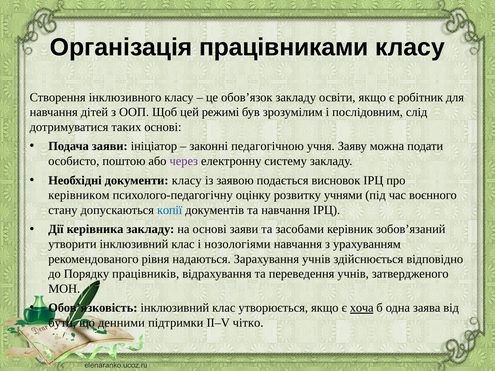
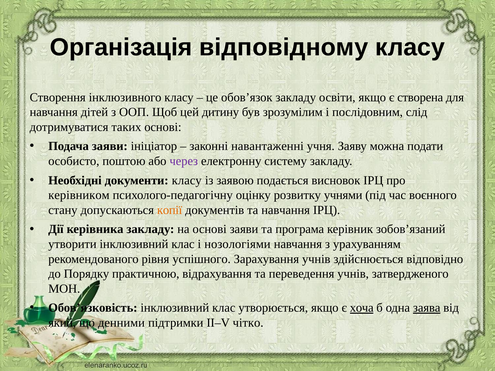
працівниками: працівниками -> відповідному (284, 48)
робітник: робітник -> створена (420, 97)
режимі: режимі -> дитину (221, 112)
педагогічною: педагогічною -> навантаженні (267, 146)
копії colour: blue -> orange (170, 210)
засобами: засобами -> програма (300, 229)
надаються: надаються -> успішного (202, 259)
працівників: працівників -> практичною (146, 274)
заява underline: none -> present (427, 308)
бути: бути -> який (62, 323)
